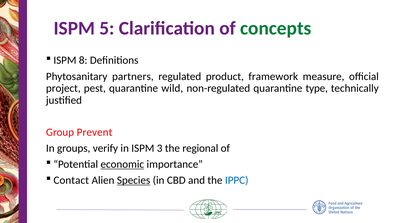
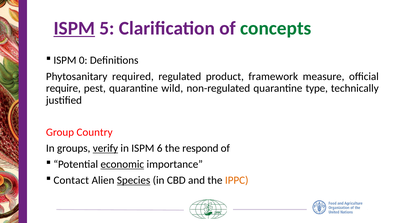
ISPM underline: none -> present (74, 28)
8: 8 -> 0 (83, 60)
partners: partners -> required (133, 76)
project: project -> require (63, 88)
Prevent: Prevent -> Country (95, 132)
verify underline: none -> present (105, 148)
3: 3 -> 6 (160, 148)
regional: regional -> respond (200, 148)
IPPC colour: blue -> orange (237, 181)
